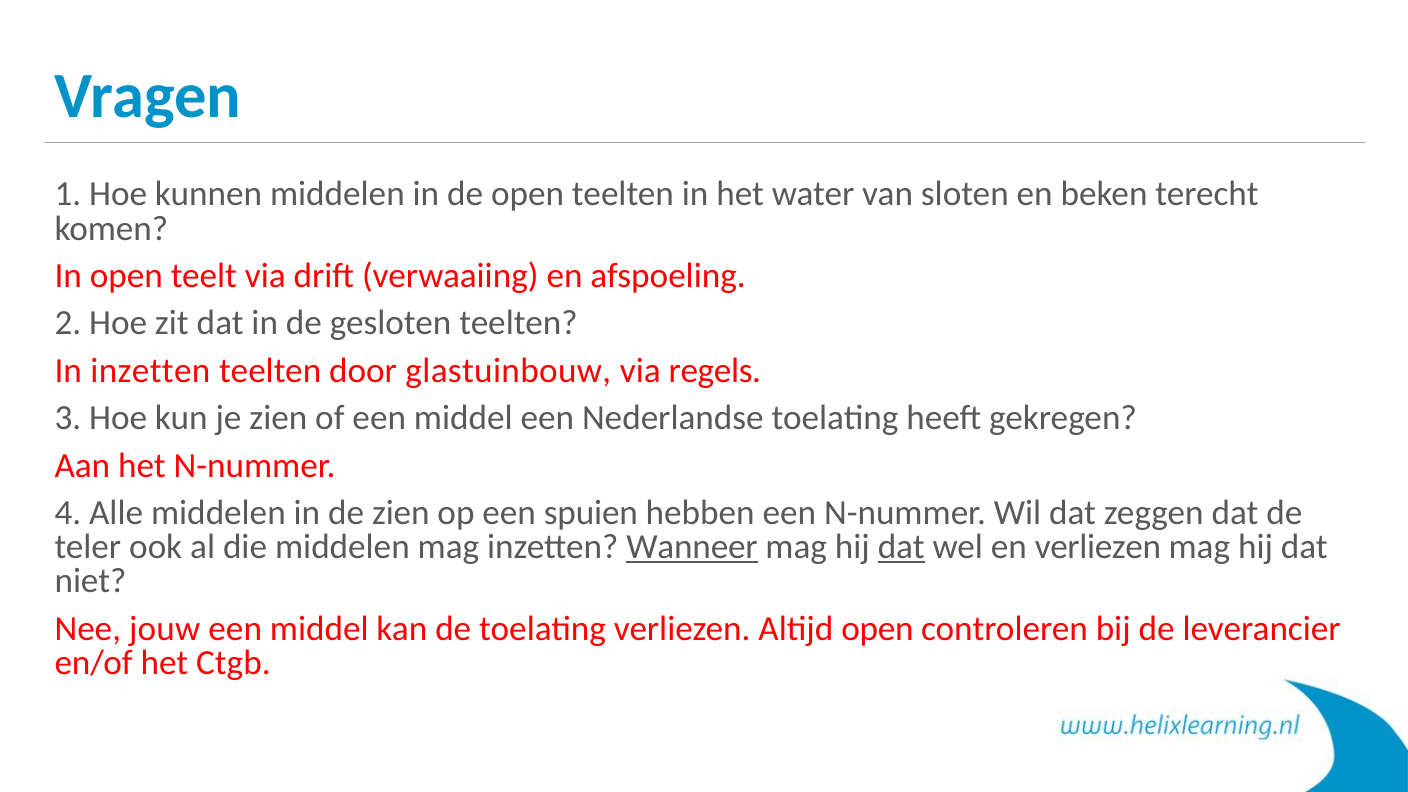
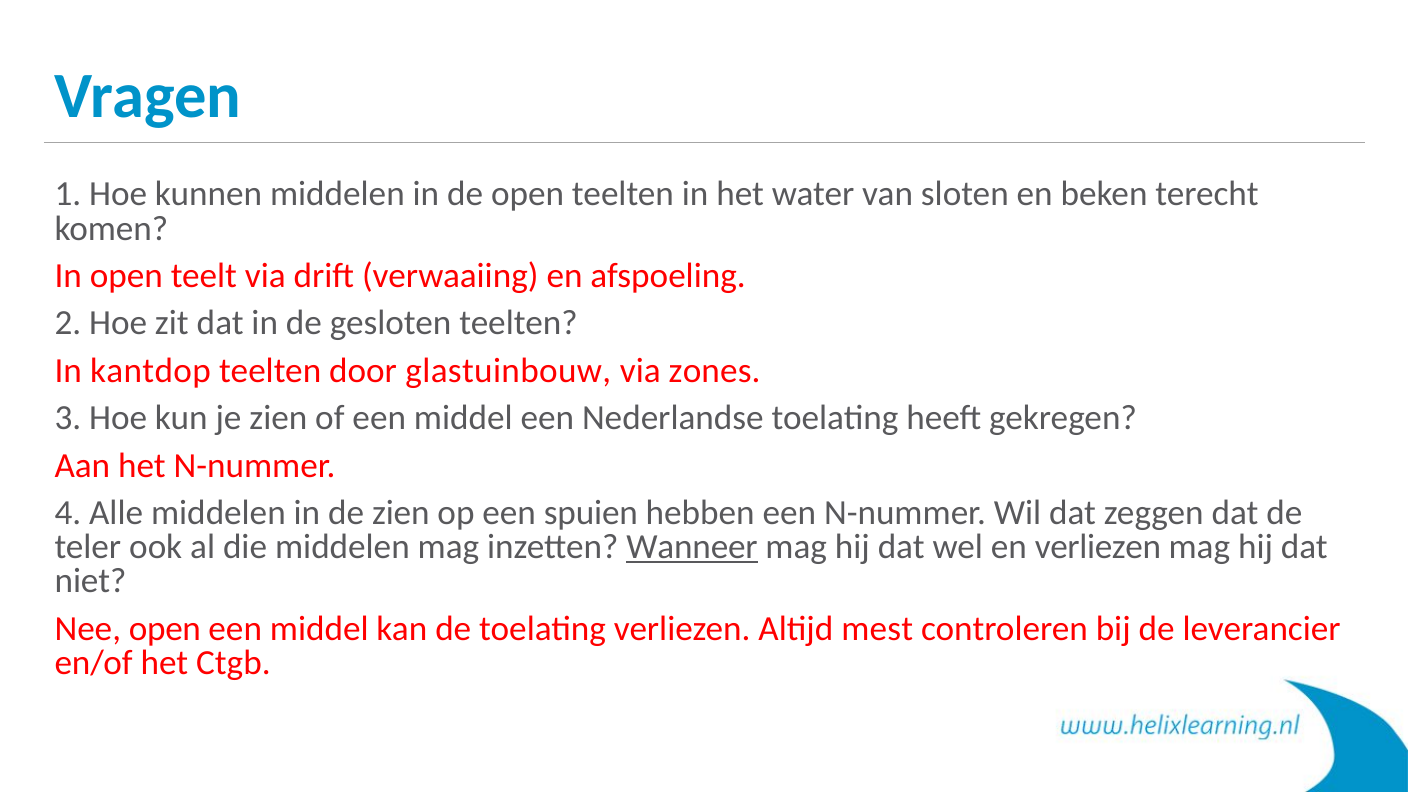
In inzetten: inzetten -> kantdop (150, 371)
regels: regels -> zones (715, 371)
dat underline: present -> none (901, 547)
Nee jouw: jouw -> open (165, 629)
Altijd open: open -> mest (877, 629)
